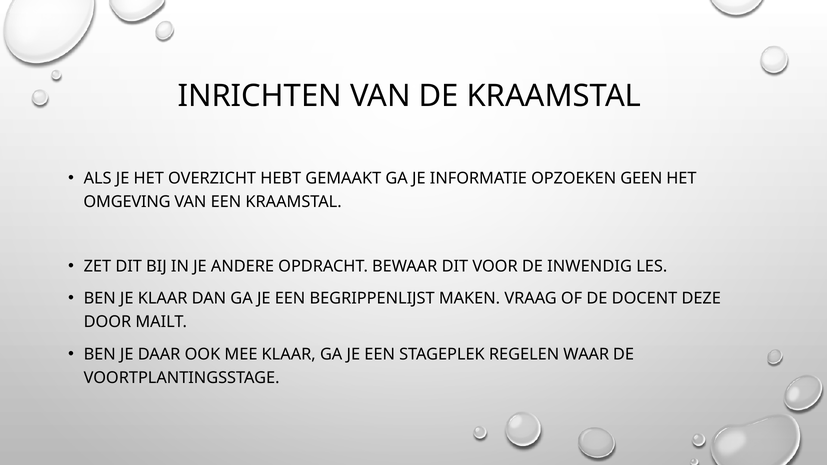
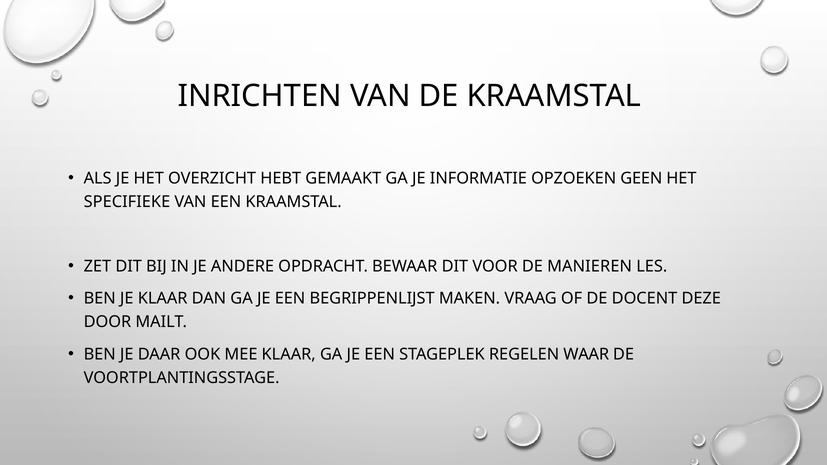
OMGEVING: OMGEVING -> SPECIFIEKE (127, 202)
INWENDIG: INWENDIG -> MANIEREN (590, 266)
